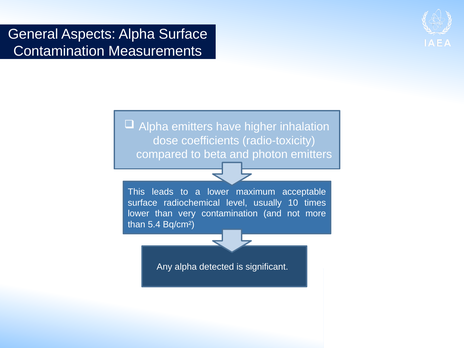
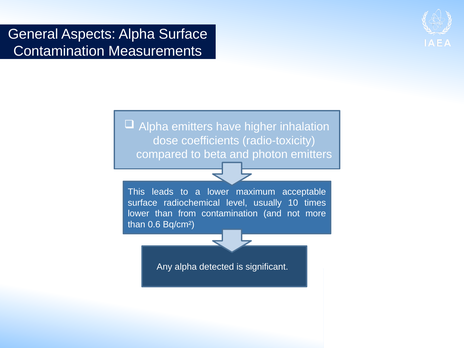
very: very -> from (187, 214)
5.4: 5.4 -> 0.6 (154, 224)
